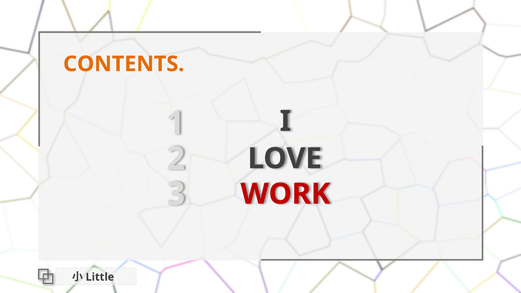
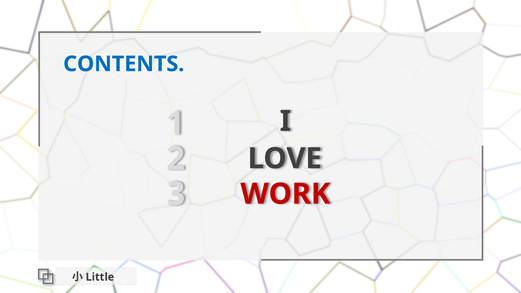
CONTENTS colour: orange -> blue (124, 64)
